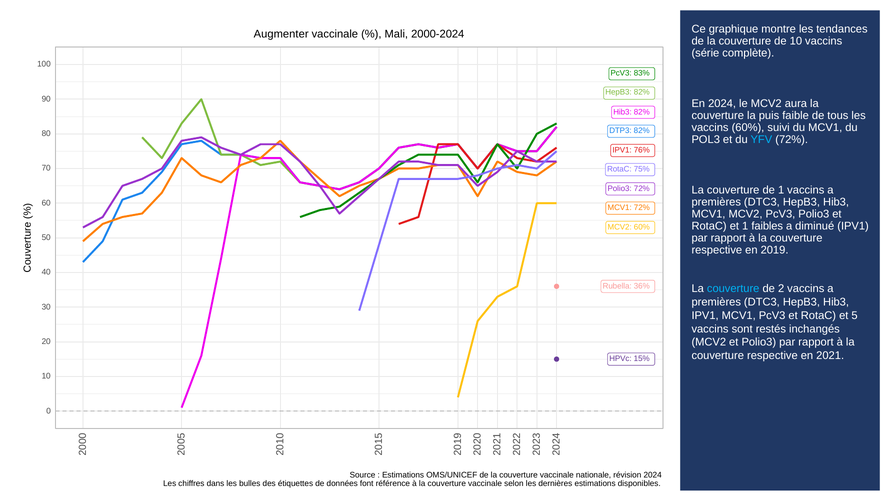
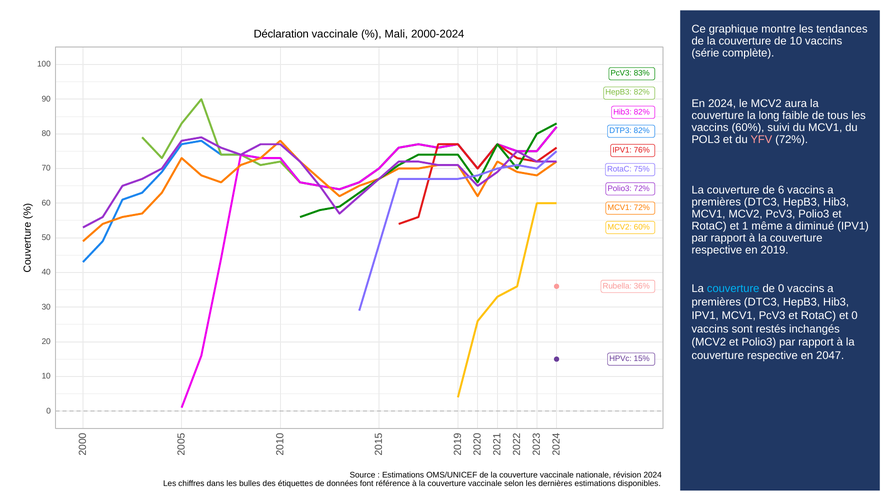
Augmenter: Augmenter -> Déclaration (281, 34)
puis: puis -> long (769, 116)
YFV colour: light blue -> pink (761, 140)
de 1: 1 -> 6 (781, 190)
faibles: faibles -> même (767, 226)
de 2: 2 -> 0 (781, 289)
et 5: 5 -> 0 (855, 316)
2021: 2021 -> 2047 (830, 356)
